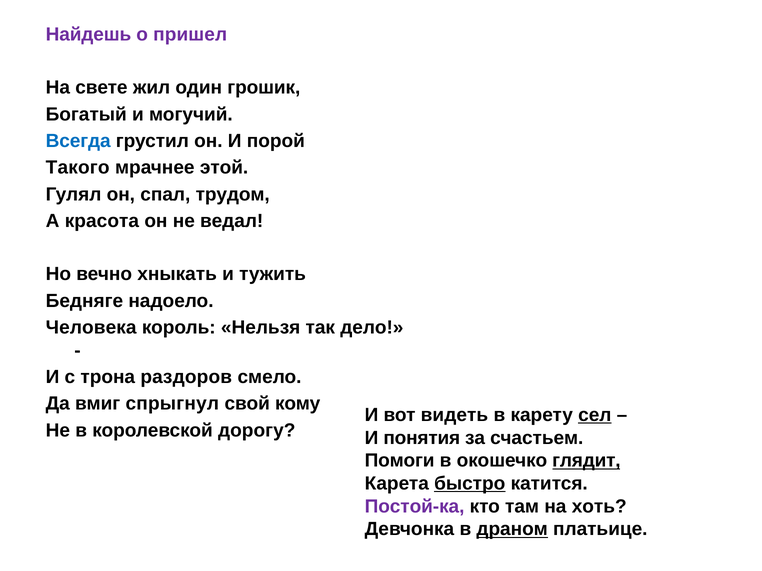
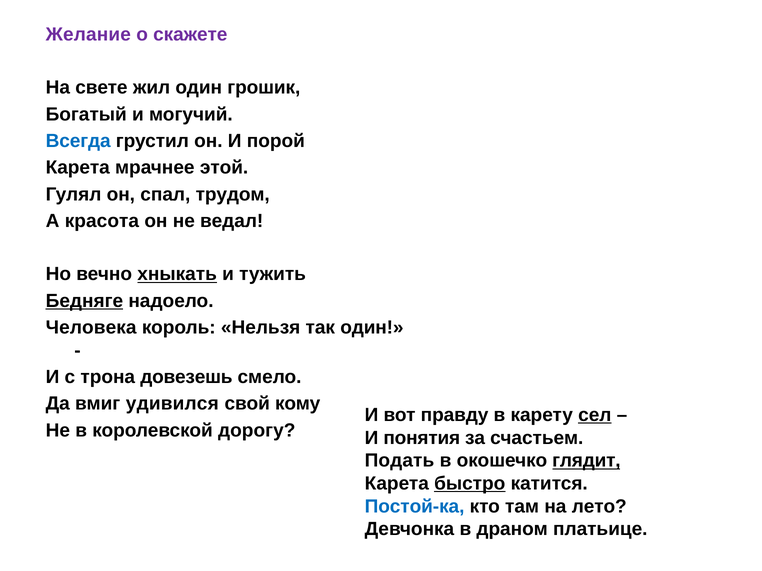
Найдешь: Найдешь -> Желание (88, 34)
пришел: пришел -> скажете (190, 34)
Такого: Такого -> Карета (78, 168)
хныкать underline: none -> present (177, 274)
Бедняге underline: none -> present (84, 301)
так дело: дело -> один (372, 328)
раздоров: раздоров -> довезешь (186, 377)
спрыгнул: спрыгнул -> удивился (172, 404)
видеть: видеть -> правду (455, 415)
Помоги: Помоги -> Подать (399, 461)
Постой-ка colour: purple -> blue (415, 507)
хоть: хоть -> лето (599, 507)
драном underline: present -> none (512, 530)
